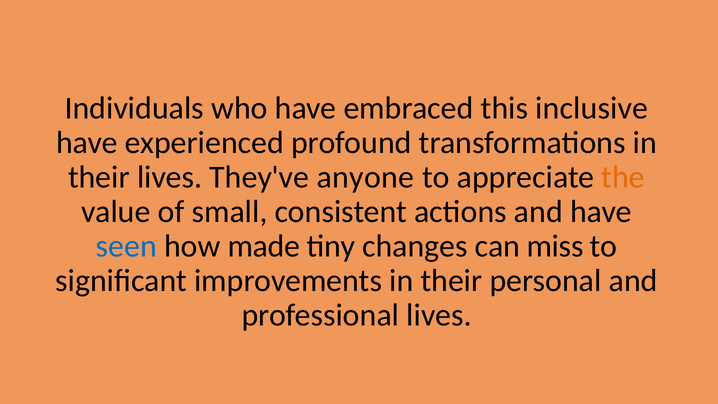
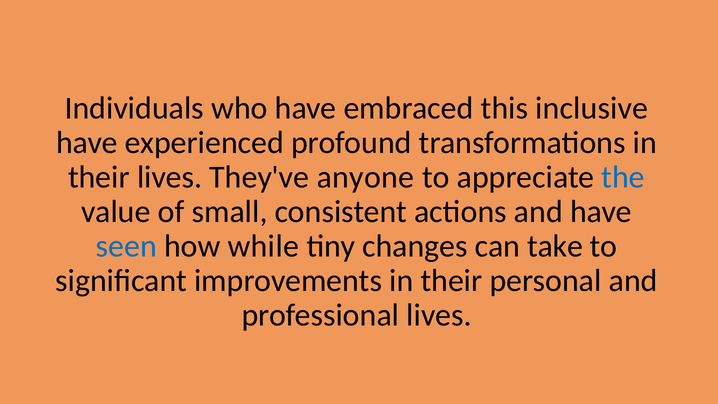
the colour: orange -> blue (623, 177)
made: made -> while (263, 246)
miss: miss -> take (555, 246)
